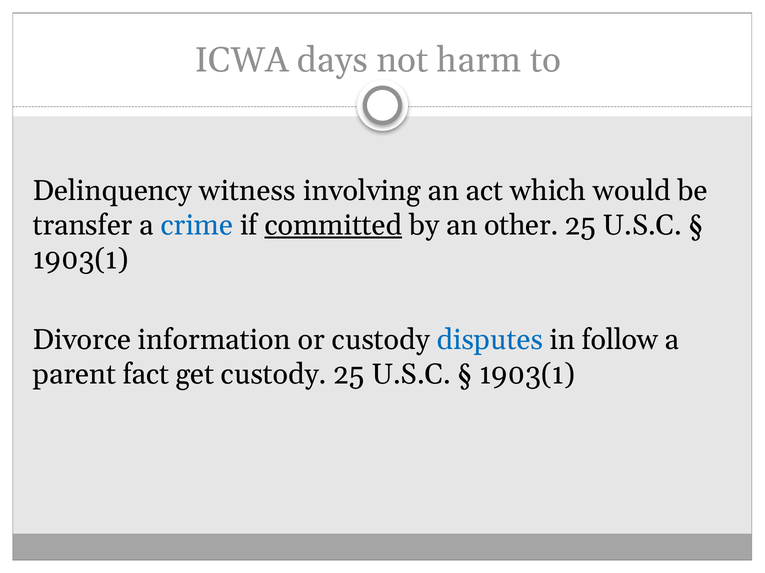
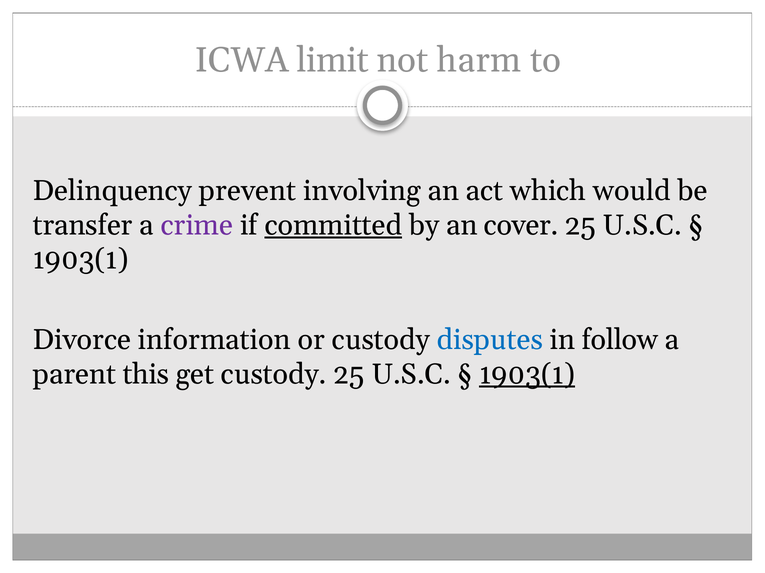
days: days -> limit (333, 60)
witness: witness -> prevent (248, 191)
crime colour: blue -> purple (197, 225)
other: other -> cover (521, 225)
fact: fact -> this (146, 375)
1903(1 underline: none -> present (527, 375)
